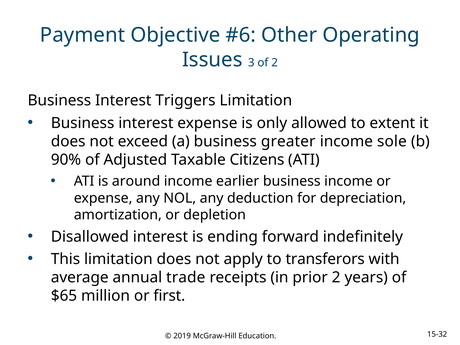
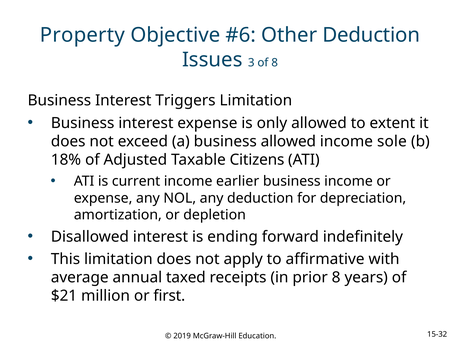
Payment: Payment -> Property (82, 35)
Other Operating: Operating -> Deduction (371, 35)
of 2: 2 -> 8 (275, 63)
business greater: greater -> allowed (288, 141)
90%: 90% -> 18% (66, 160)
around: around -> current (136, 181)
transferors: transferors -> affirmative (325, 259)
trade: trade -> taxed (186, 278)
prior 2: 2 -> 8 (336, 278)
$65: $65 -> $21 (64, 296)
